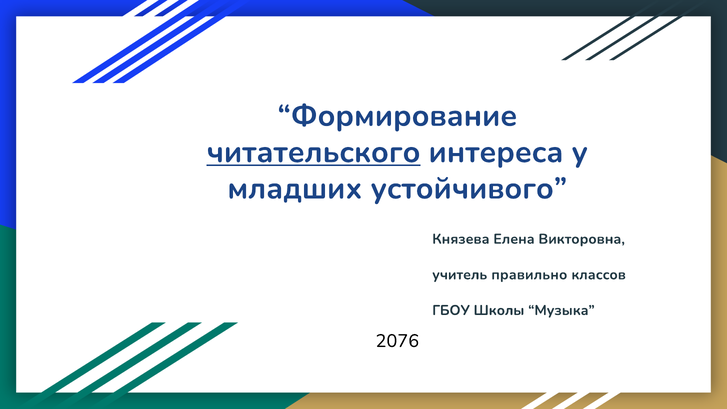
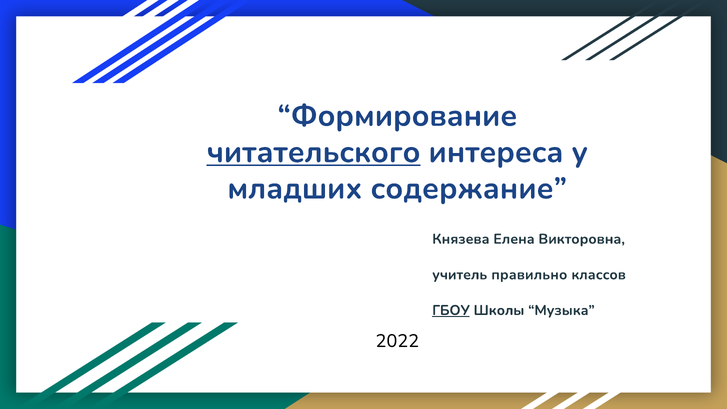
устойчивого: устойчивого -> содержание (469, 188)
ГБОУ underline: none -> present (451, 310)
2076: 2076 -> 2022 (397, 341)
